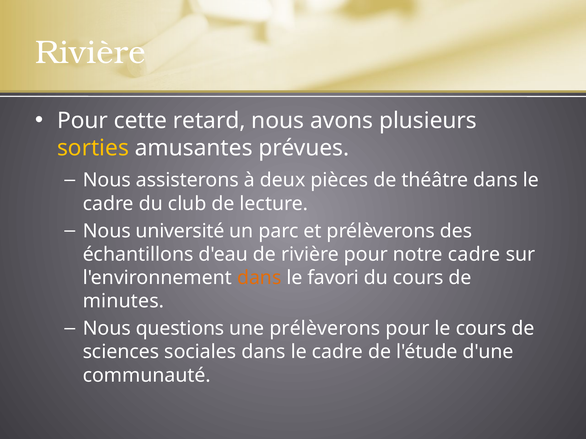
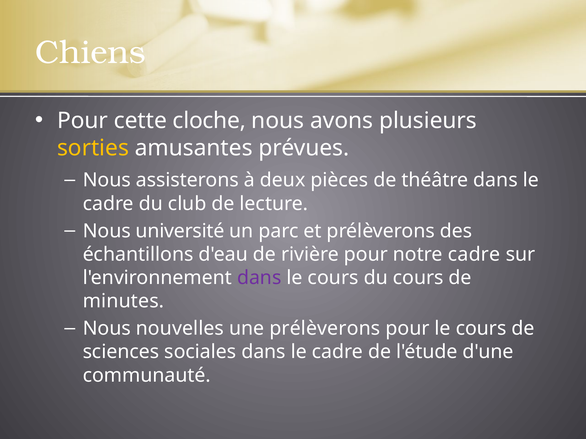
Rivière: Rivière -> Chiens (90, 53)
retard: retard -> cloche (209, 121)
dans colour: orange -> purple (259, 278)
favori: favori -> cours (333, 278)
questions: questions -> nouvelles (180, 329)
